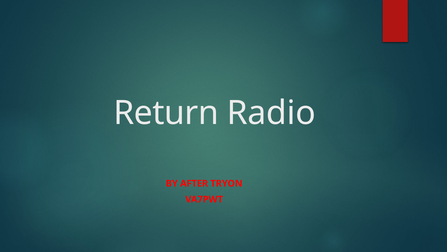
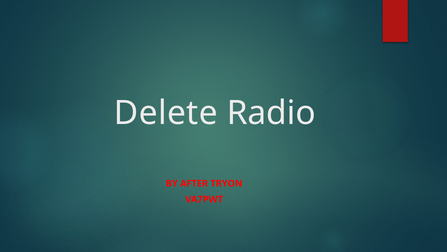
Return: Return -> Delete (166, 113)
